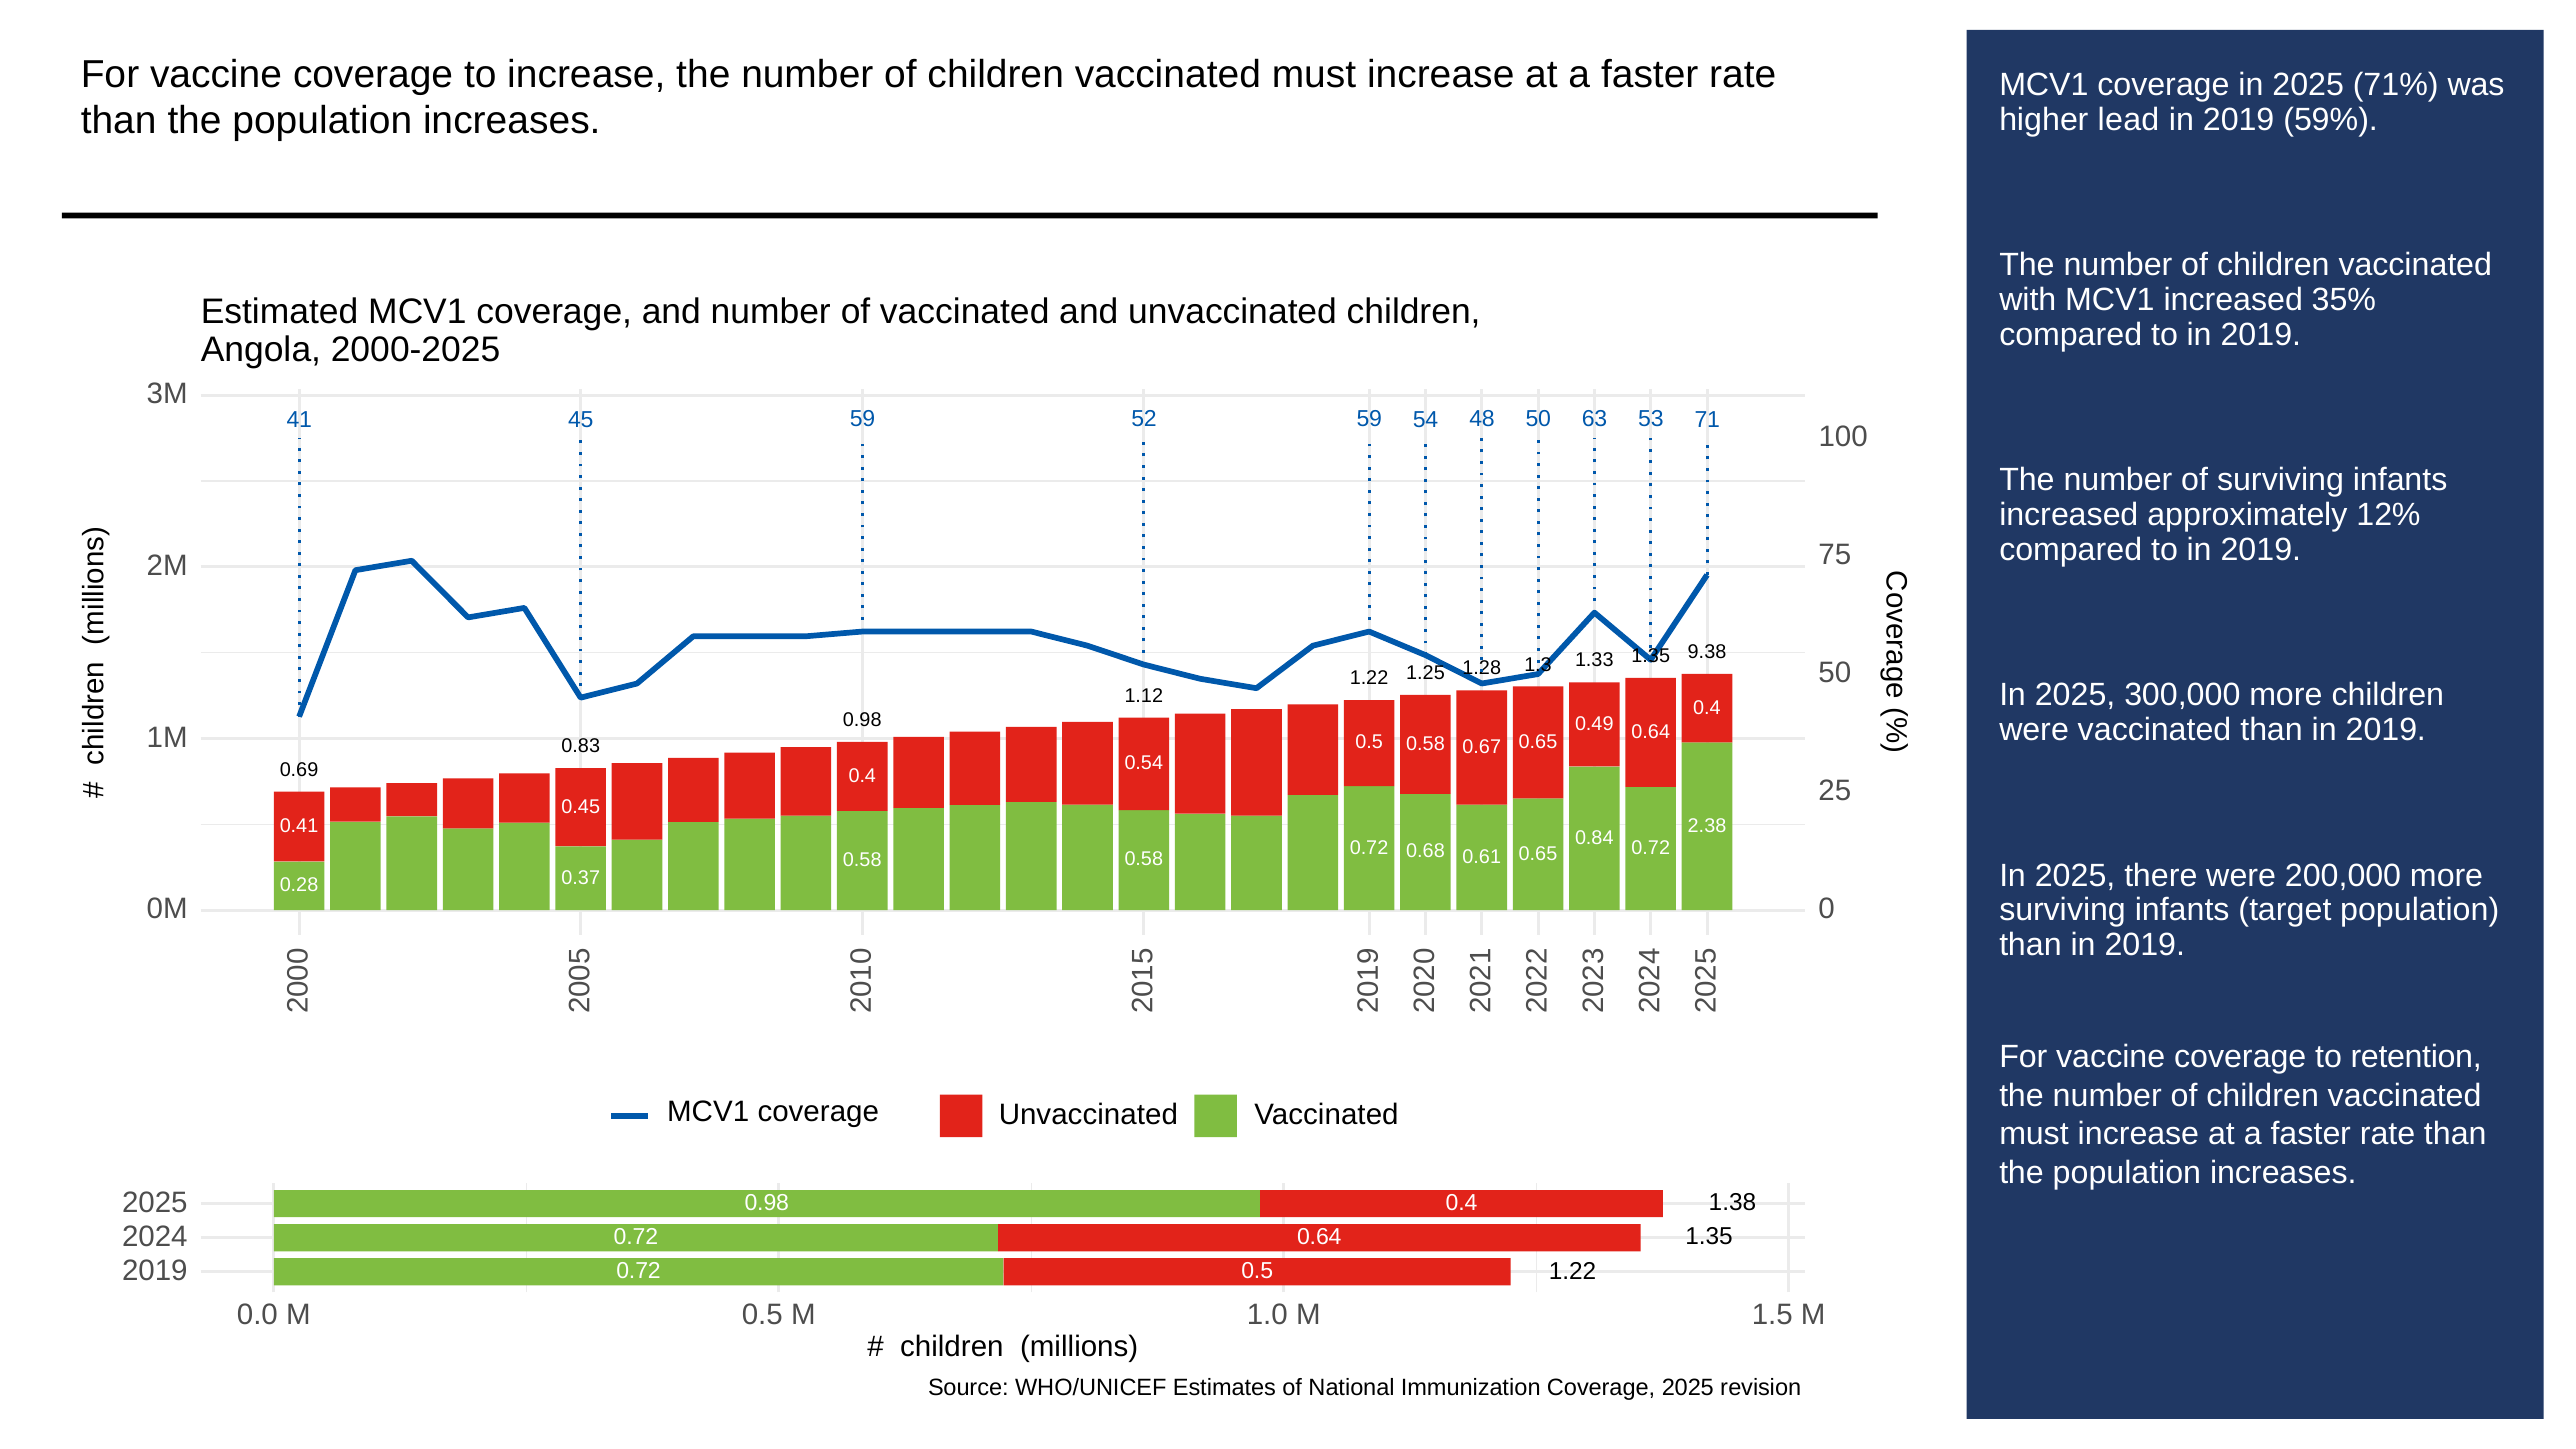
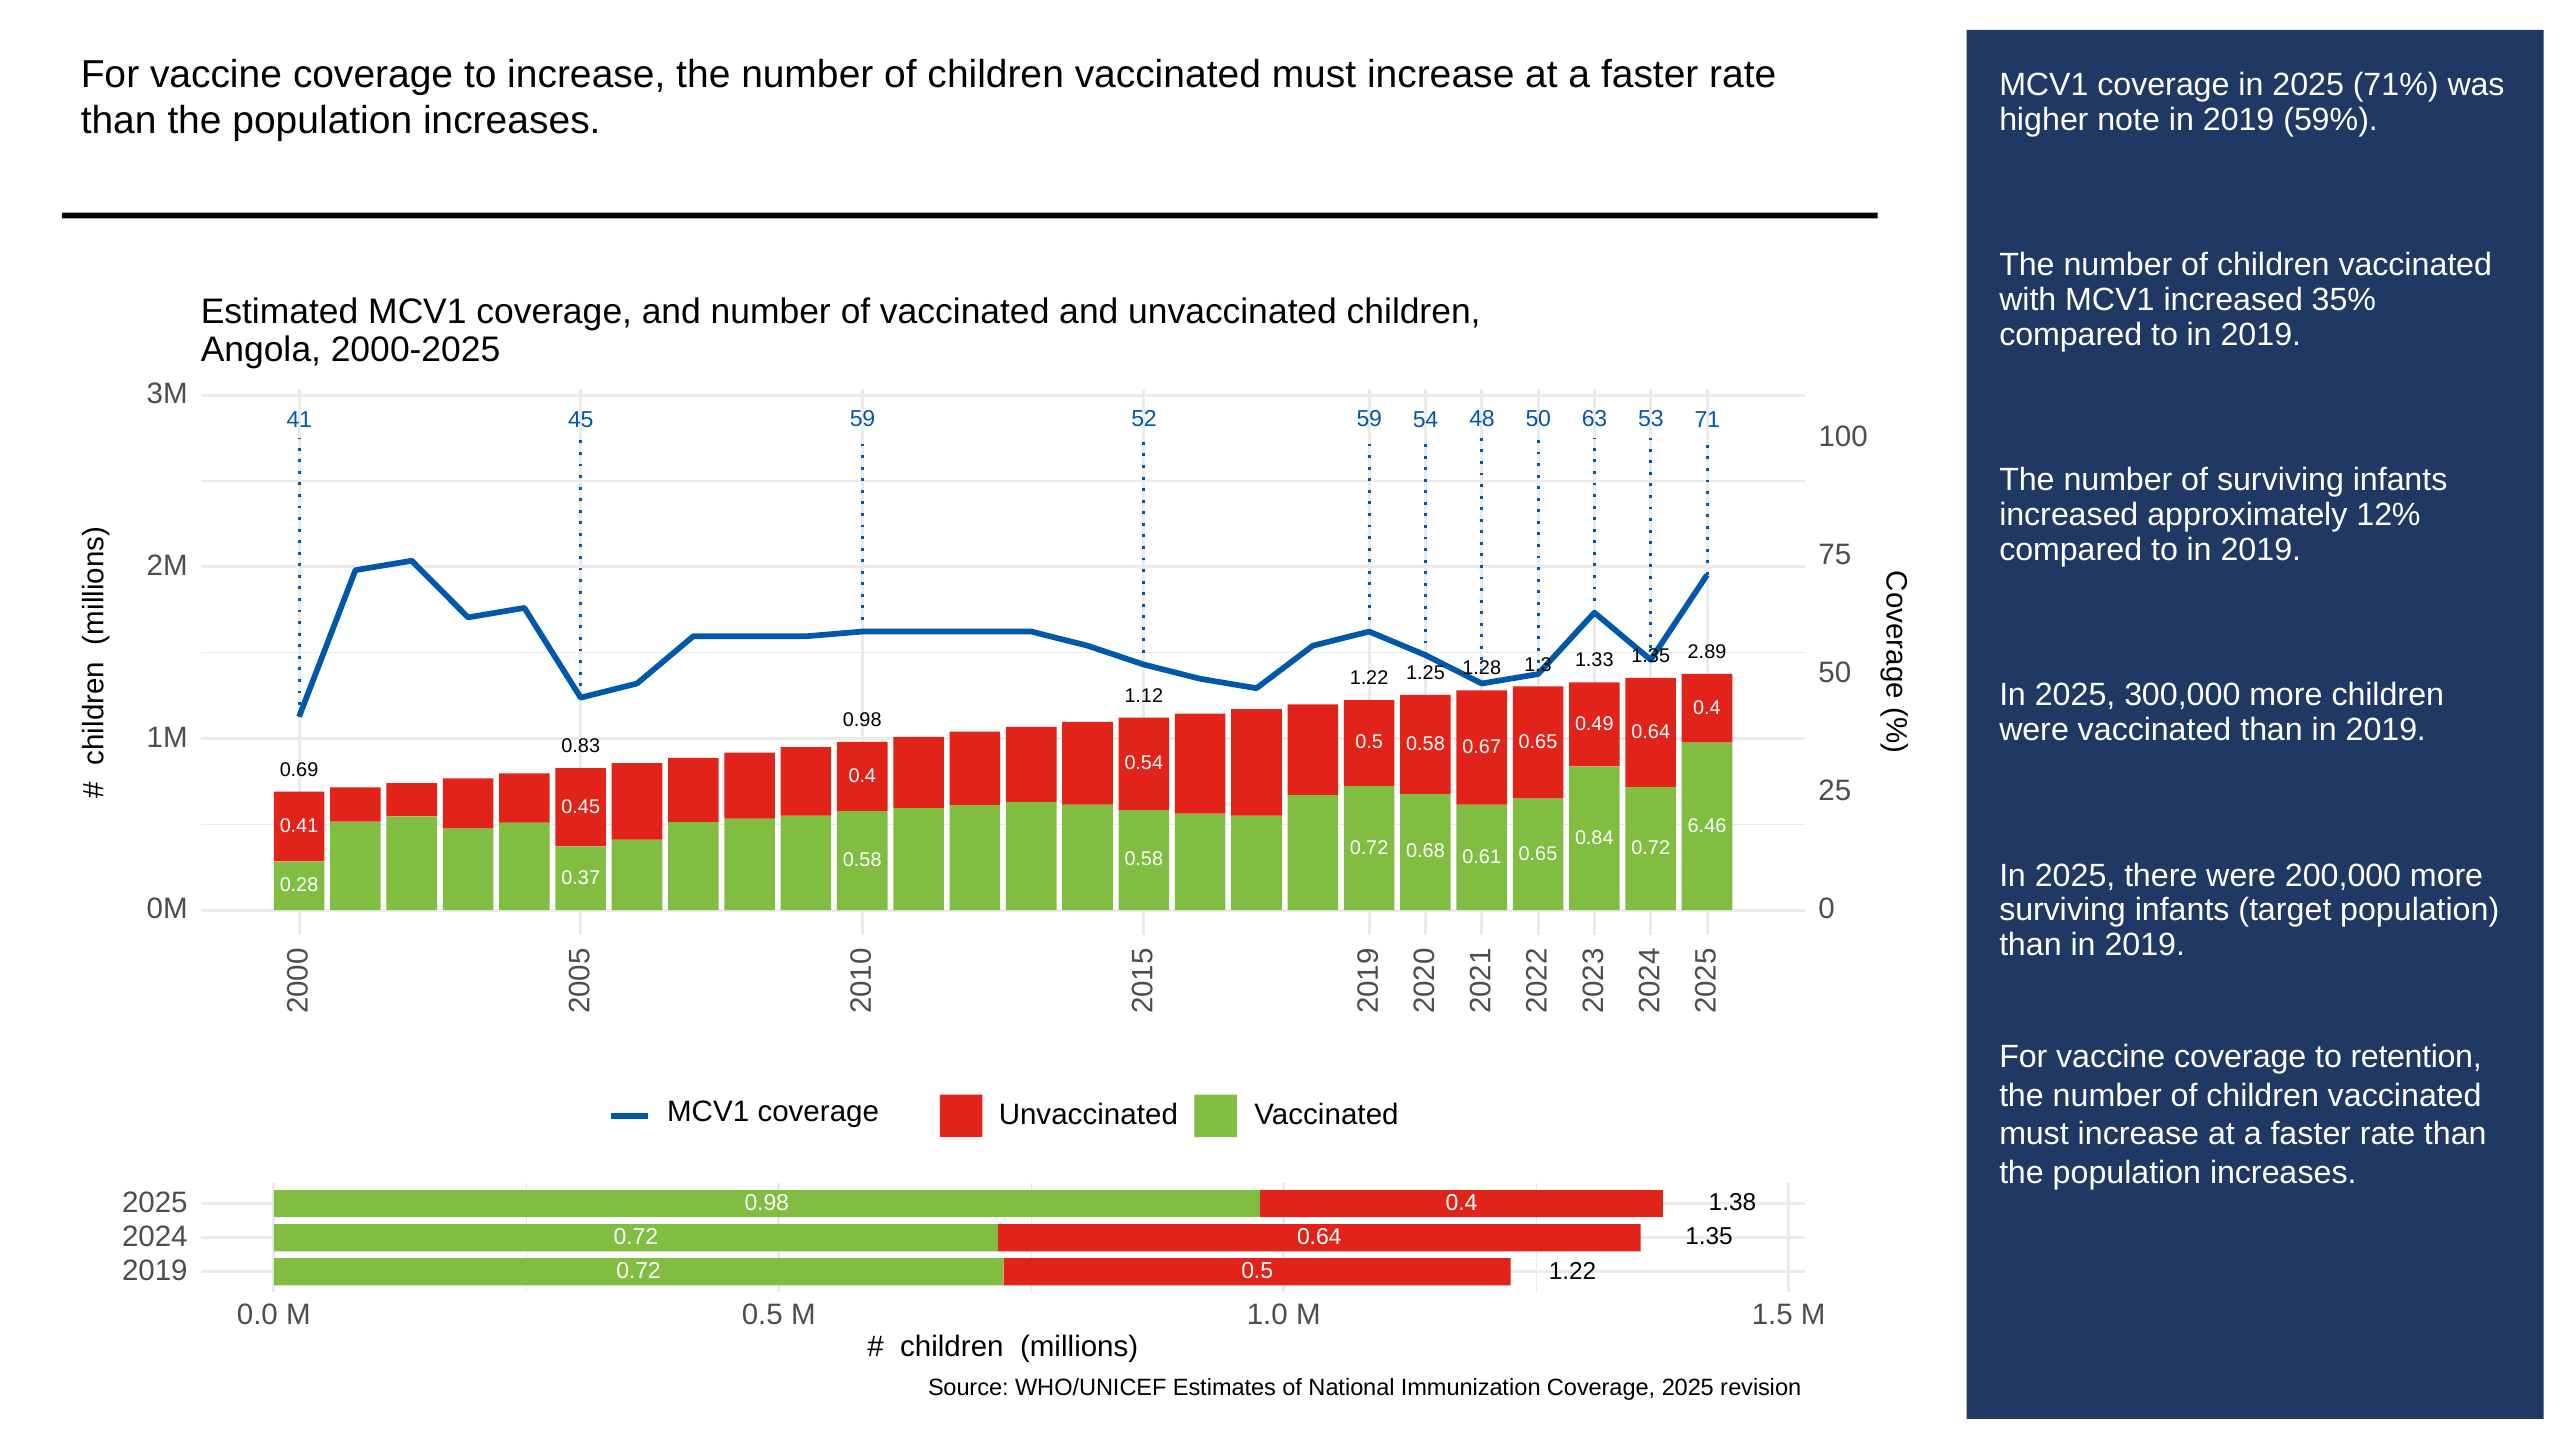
lead: lead -> note (2129, 119)
9.38: 9.38 -> 2.89 (1707, 652)
2.38: 2.38 -> 6.46 (1707, 826)
